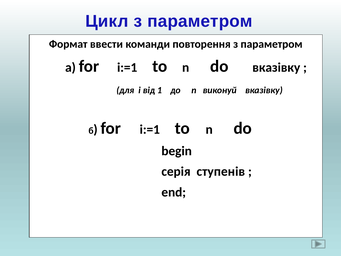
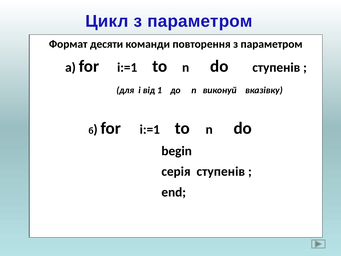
ввести: ввести -> десяти (107, 44)
do вказівку: вказівку -> ступенів (276, 67)
